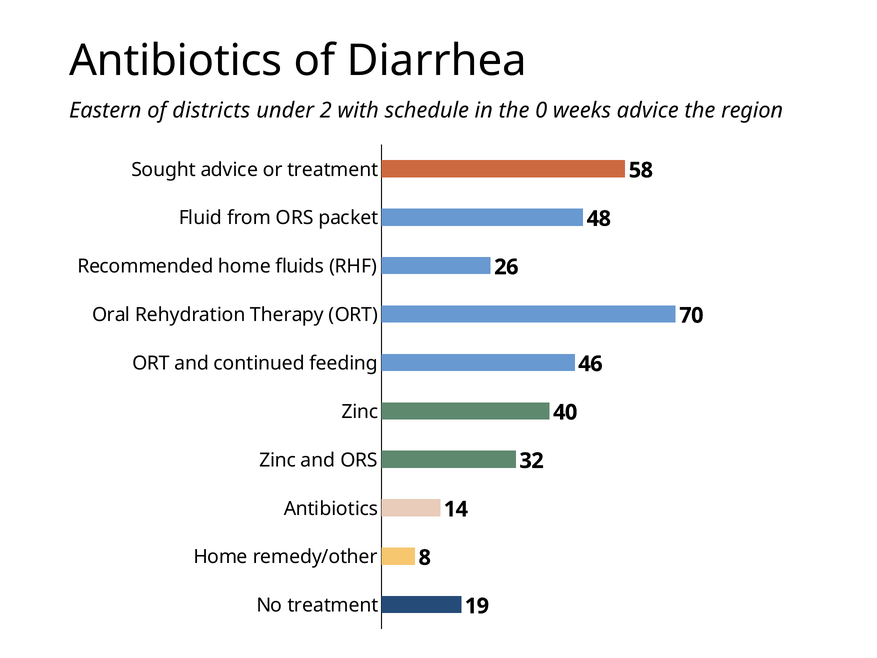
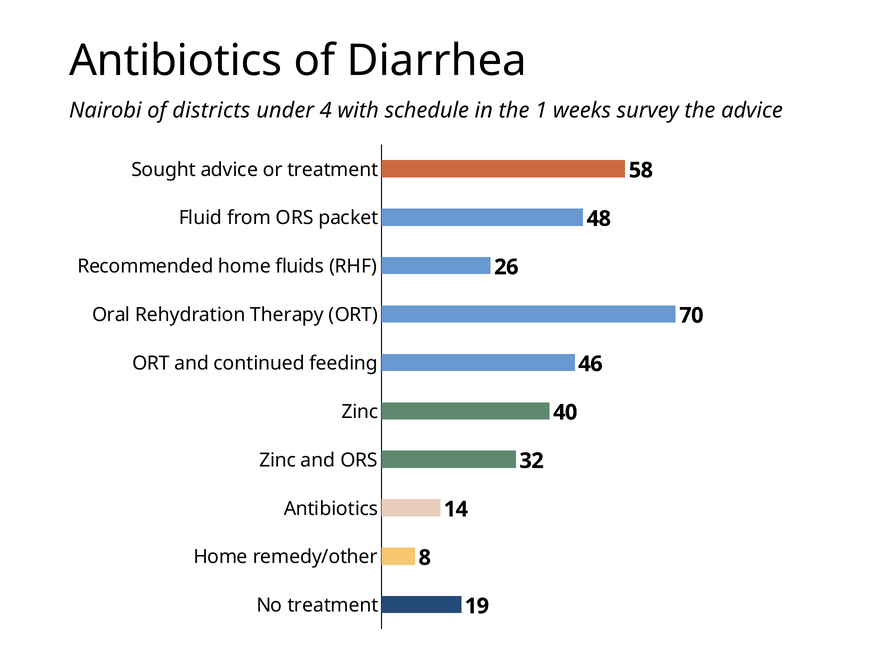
Eastern: Eastern -> Nairobi (105, 110)
2: 2 -> 4 (326, 110)
0: 0 -> 1 (541, 110)
weeks advice: advice -> survey (648, 110)
the region: region -> advice (752, 110)
